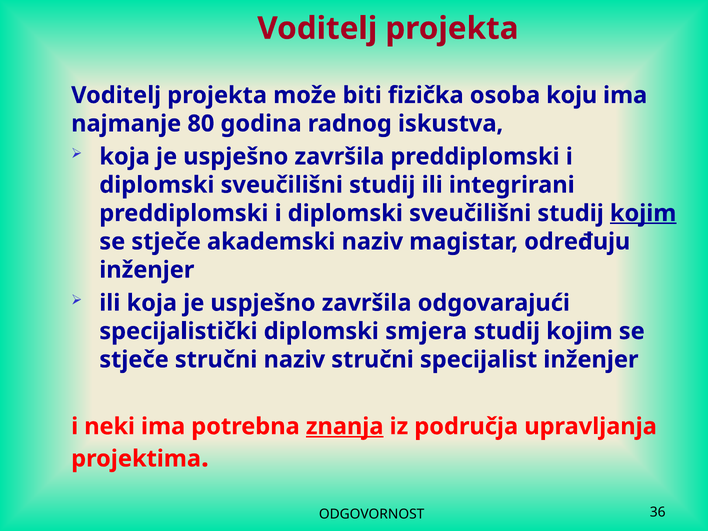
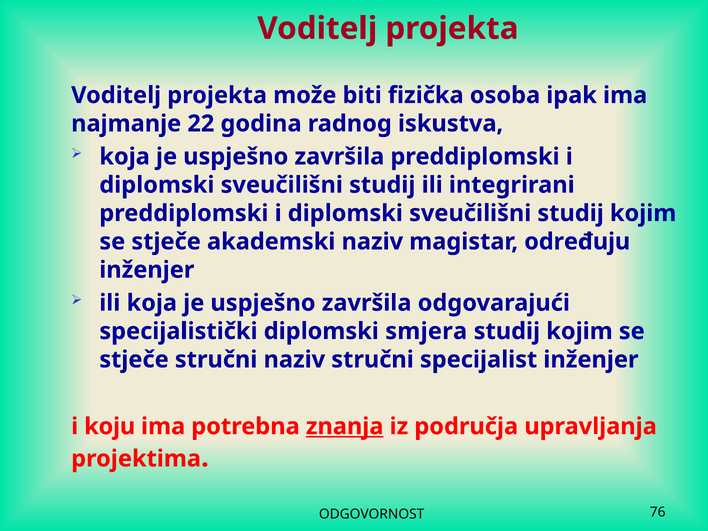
koju: koju -> ipak (572, 95)
80: 80 -> 22 (201, 124)
kojim underline: present -> none (643, 213)
neki: neki -> koju (110, 426)
36: 36 -> 76 (658, 512)
